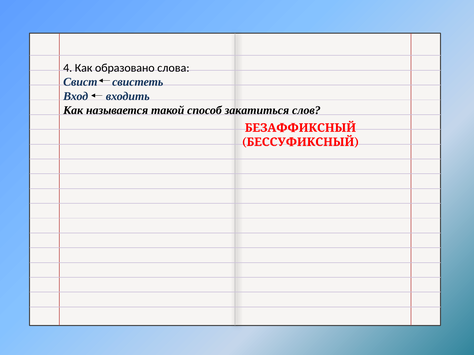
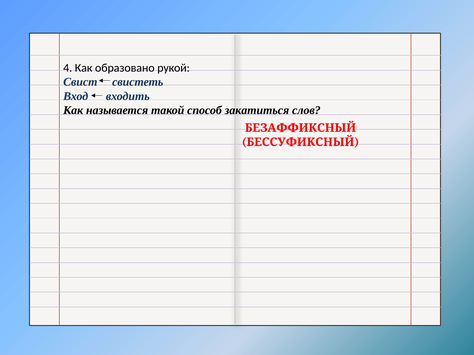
слова: слова -> рукой (174, 68)
